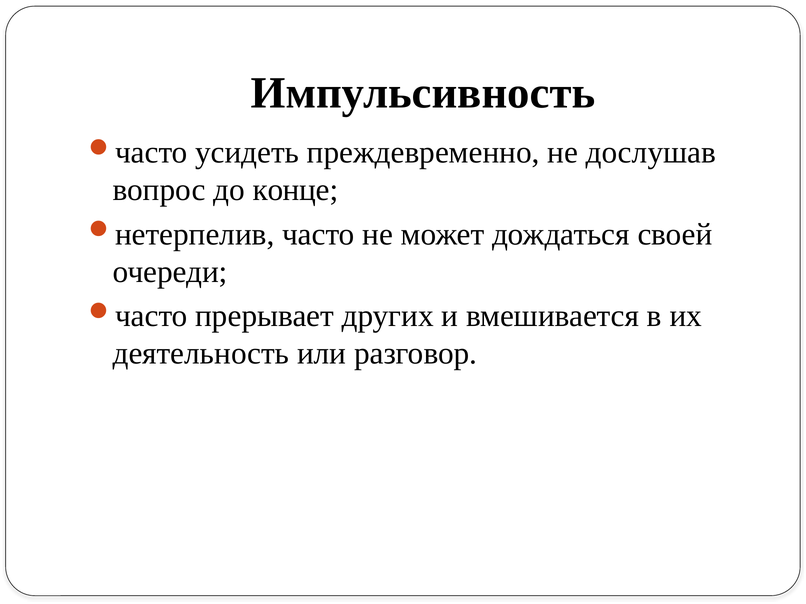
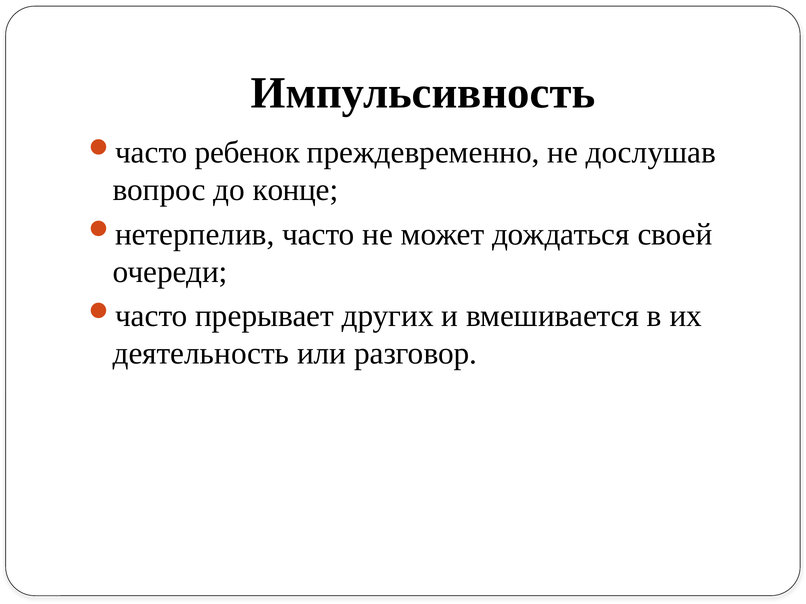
усидеть: усидеть -> ребенок (247, 153)
